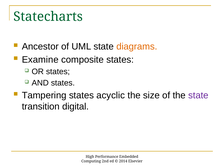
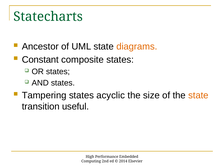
Examine: Examine -> Constant (40, 60)
state colour: purple -> orange (198, 95)
digital: digital -> useful (76, 107)
